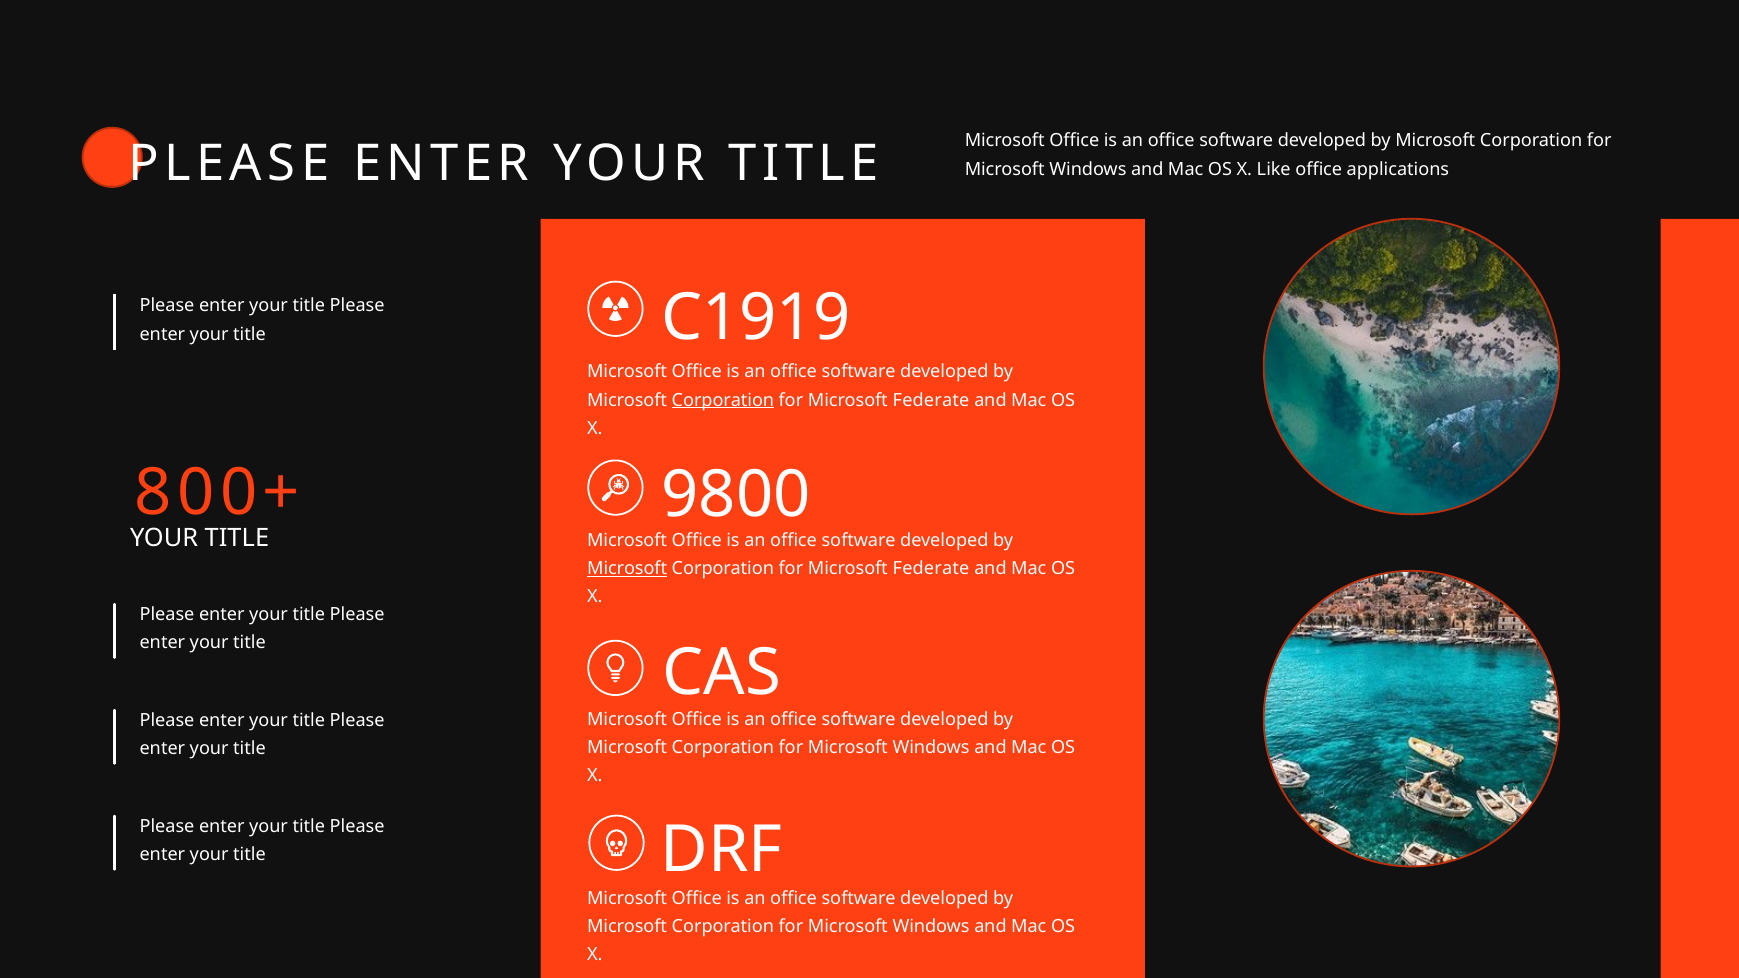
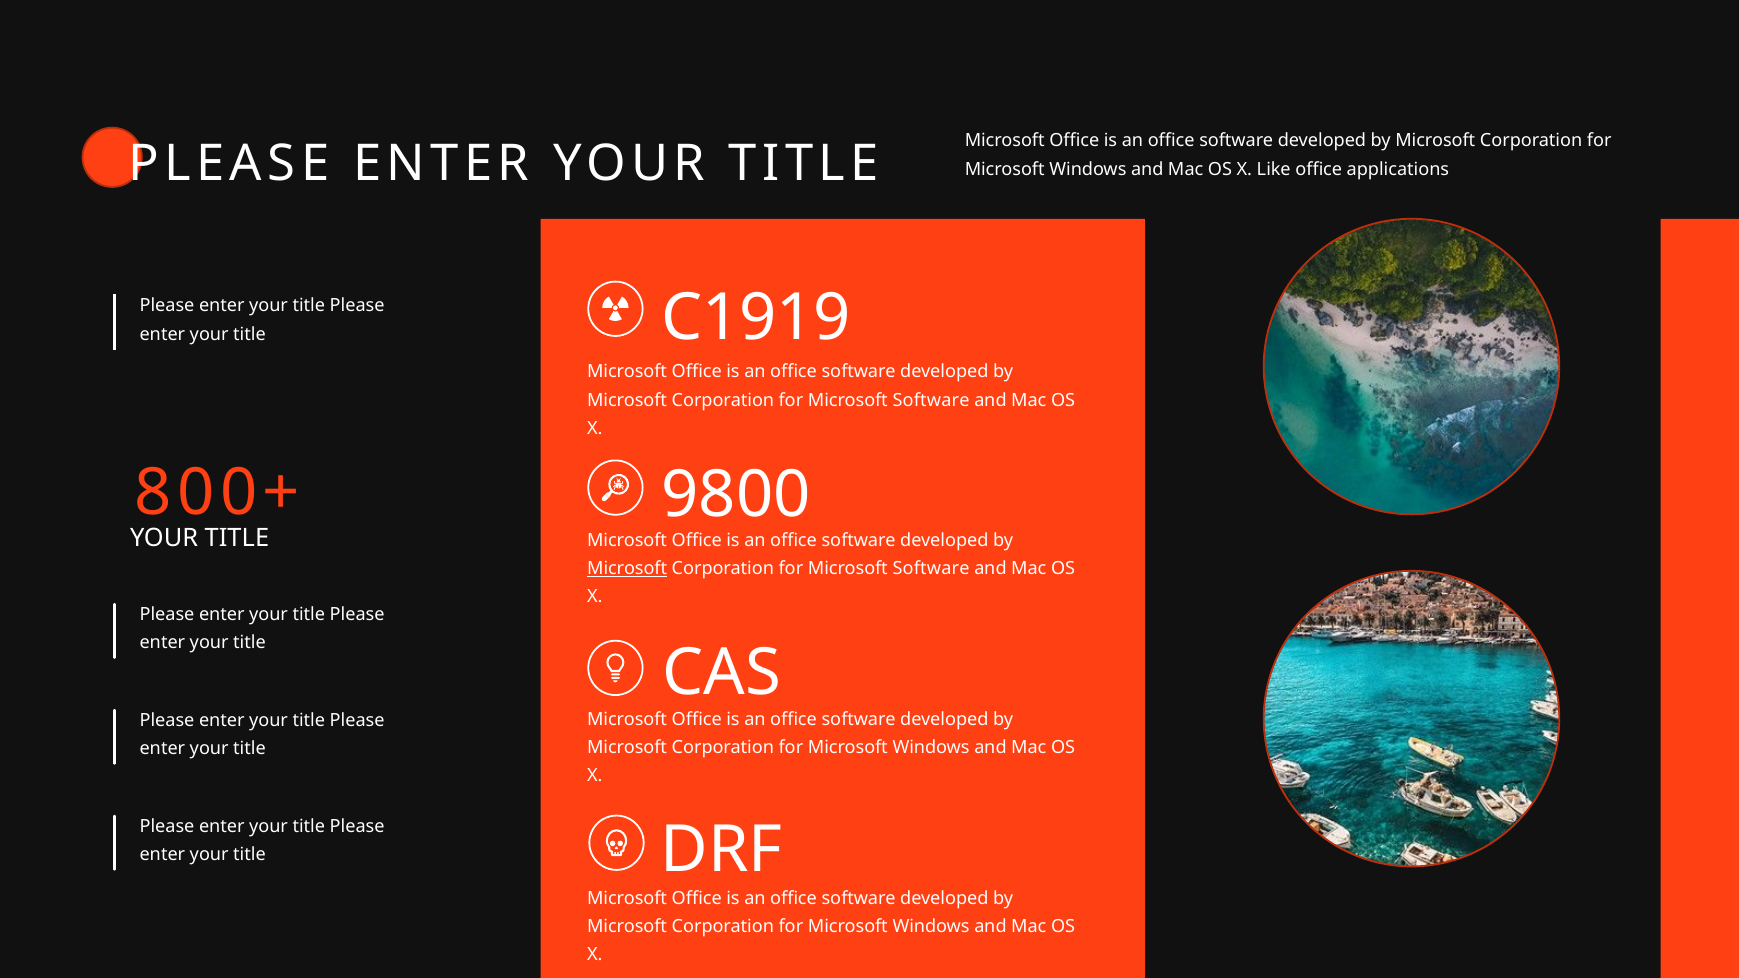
Corporation underline: present -> none (723, 400)
Federate: Federate -> Software (931, 400)
Federate: Federate -> Software (931, 569)
